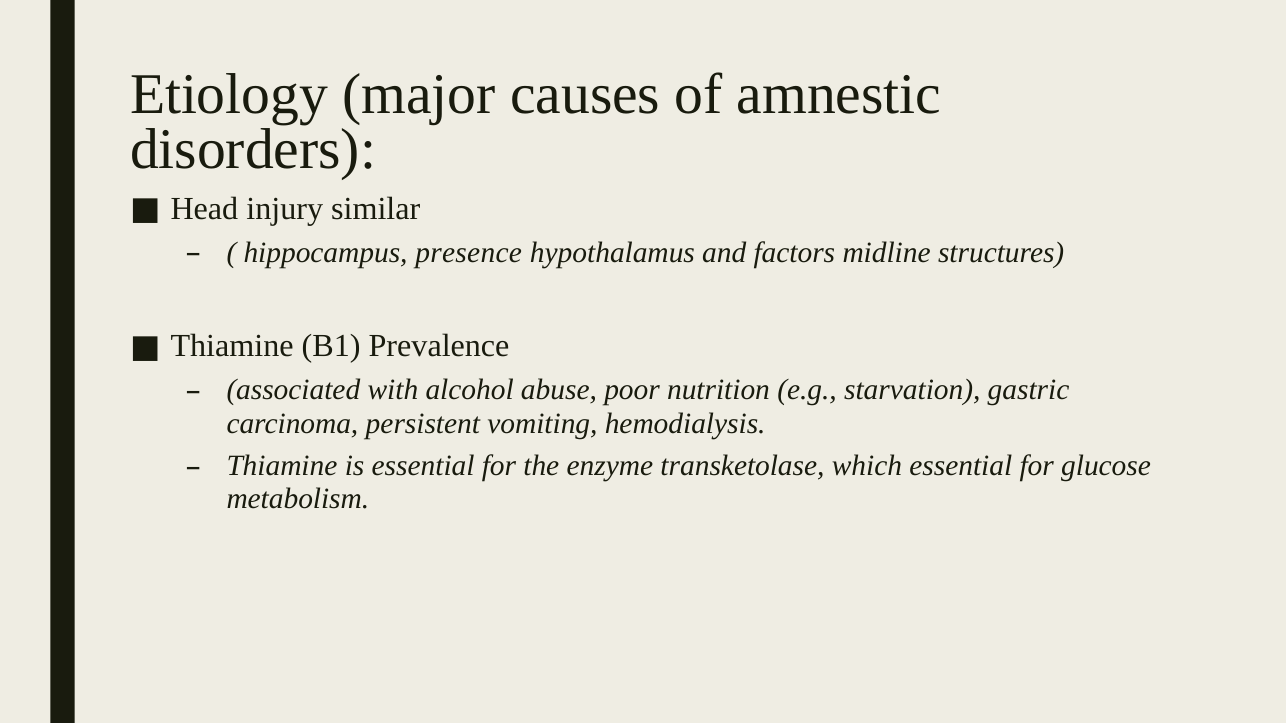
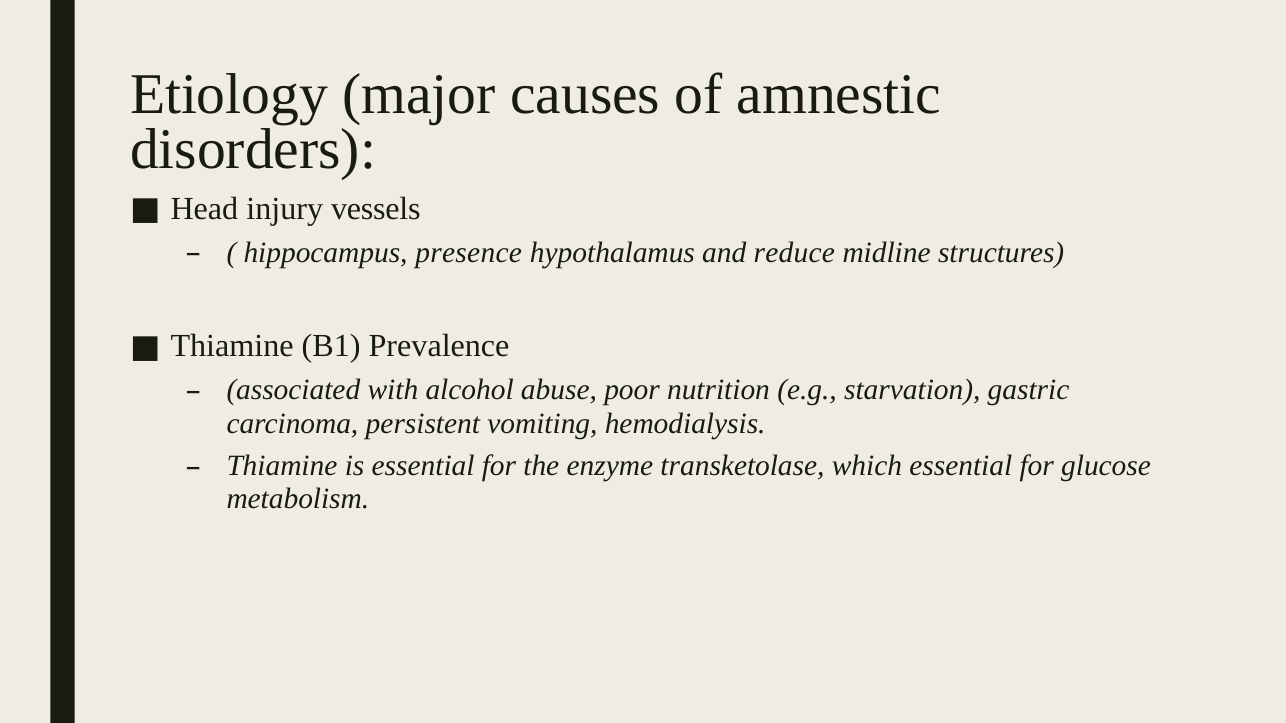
similar: similar -> vessels (376, 209)
factors: factors -> reduce (794, 253)
